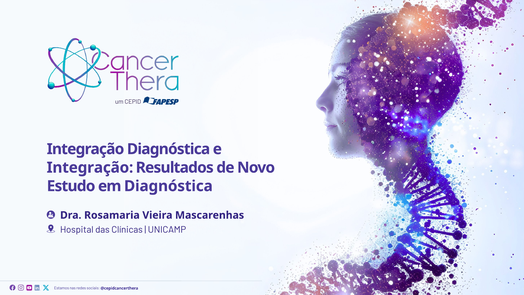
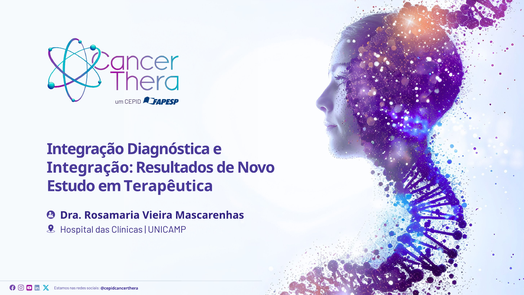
em Diagnóstica: Diagnóstica -> Terapêutica (168, 186)
